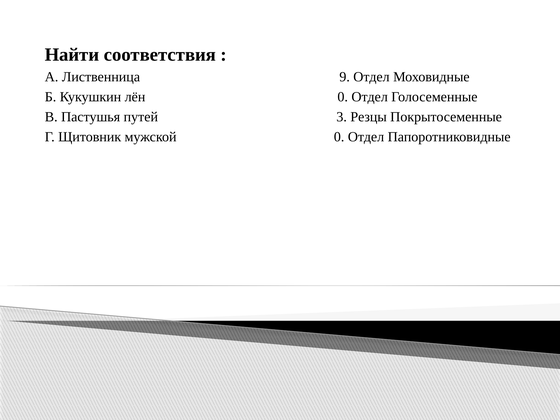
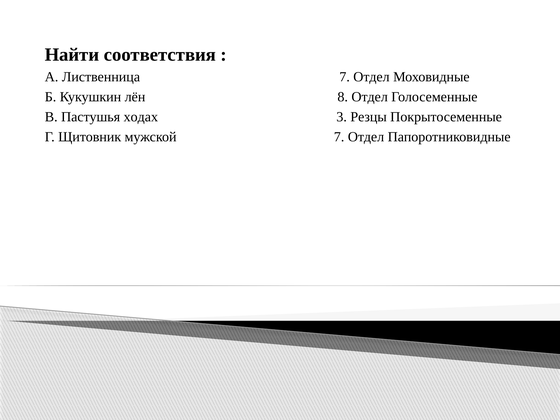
Лиственница 9: 9 -> 7 (345, 77)
лён 0: 0 -> 8 (343, 97)
путей: путей -> ходах (141, 117)
мужской 0: 0 -> 7 (339, 137)
